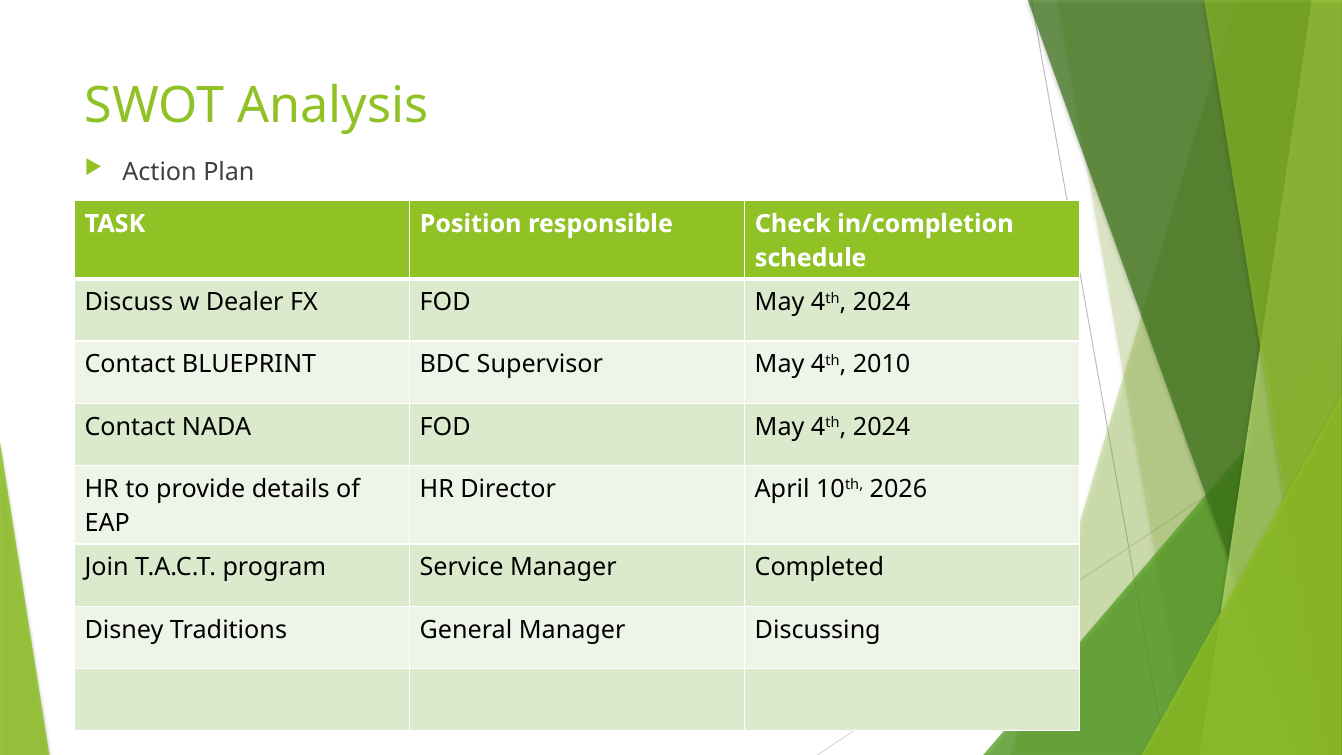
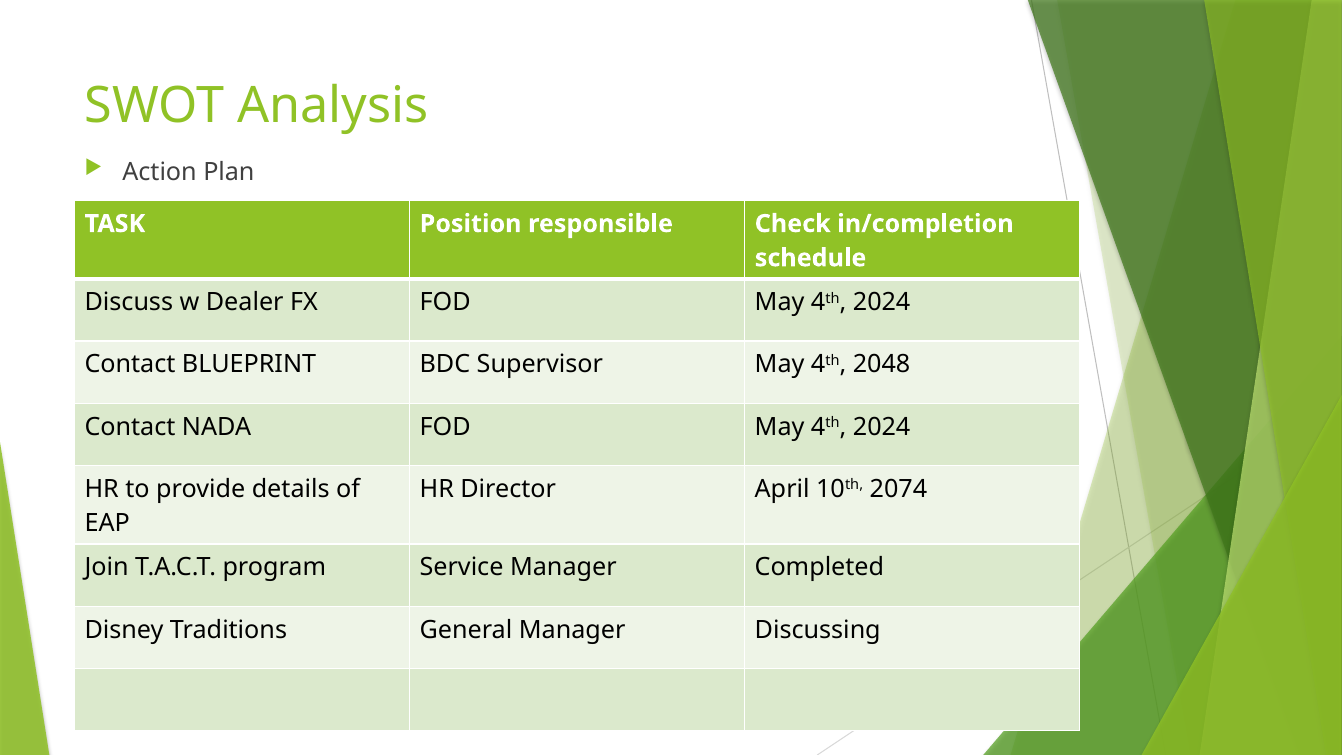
2010: 2010 -> 2048 (882, 364)
2026: 2026 -> 2074 (898, 489)
